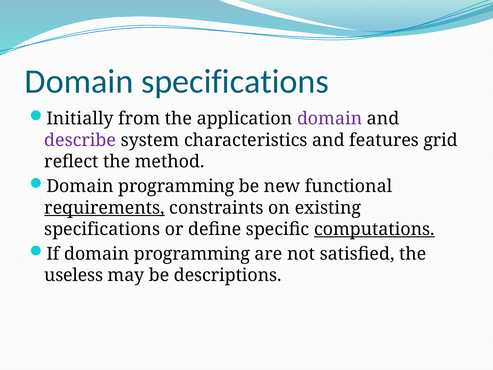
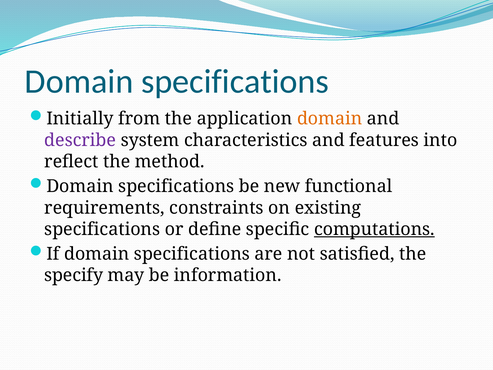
domain colour: purple -> orange (330, 119)
grid: grid -> into (441, 140)
programming: programming -> specifications (176, 186)
requirements underline: present -> none (104, 208)
If domain programming: programming -> specifications (192, 254)
useless: useless -> specify (74, 275)
descriptions: descriptions -> information (228, 275)
